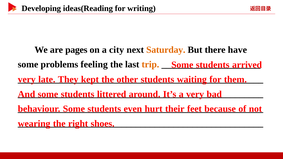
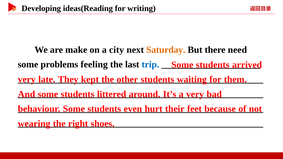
pages: pages -> make (76, 50)
have: have -> need (237, 50)
trip colour: orange -> blue (150, 65)
